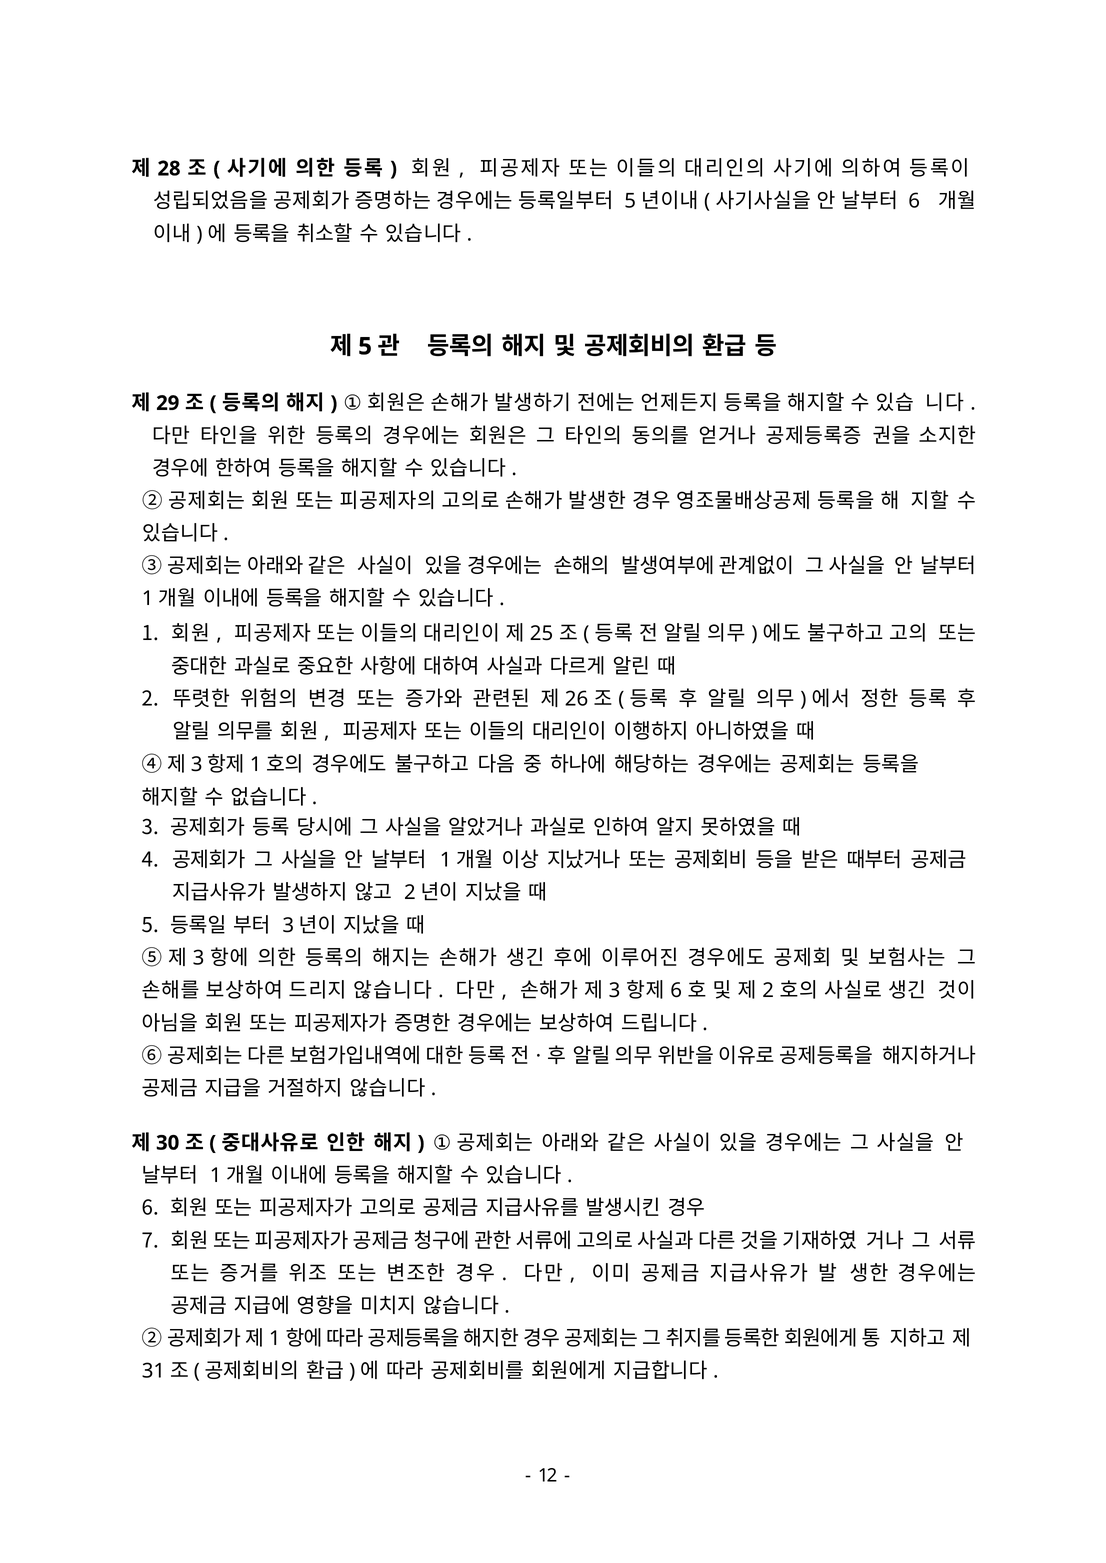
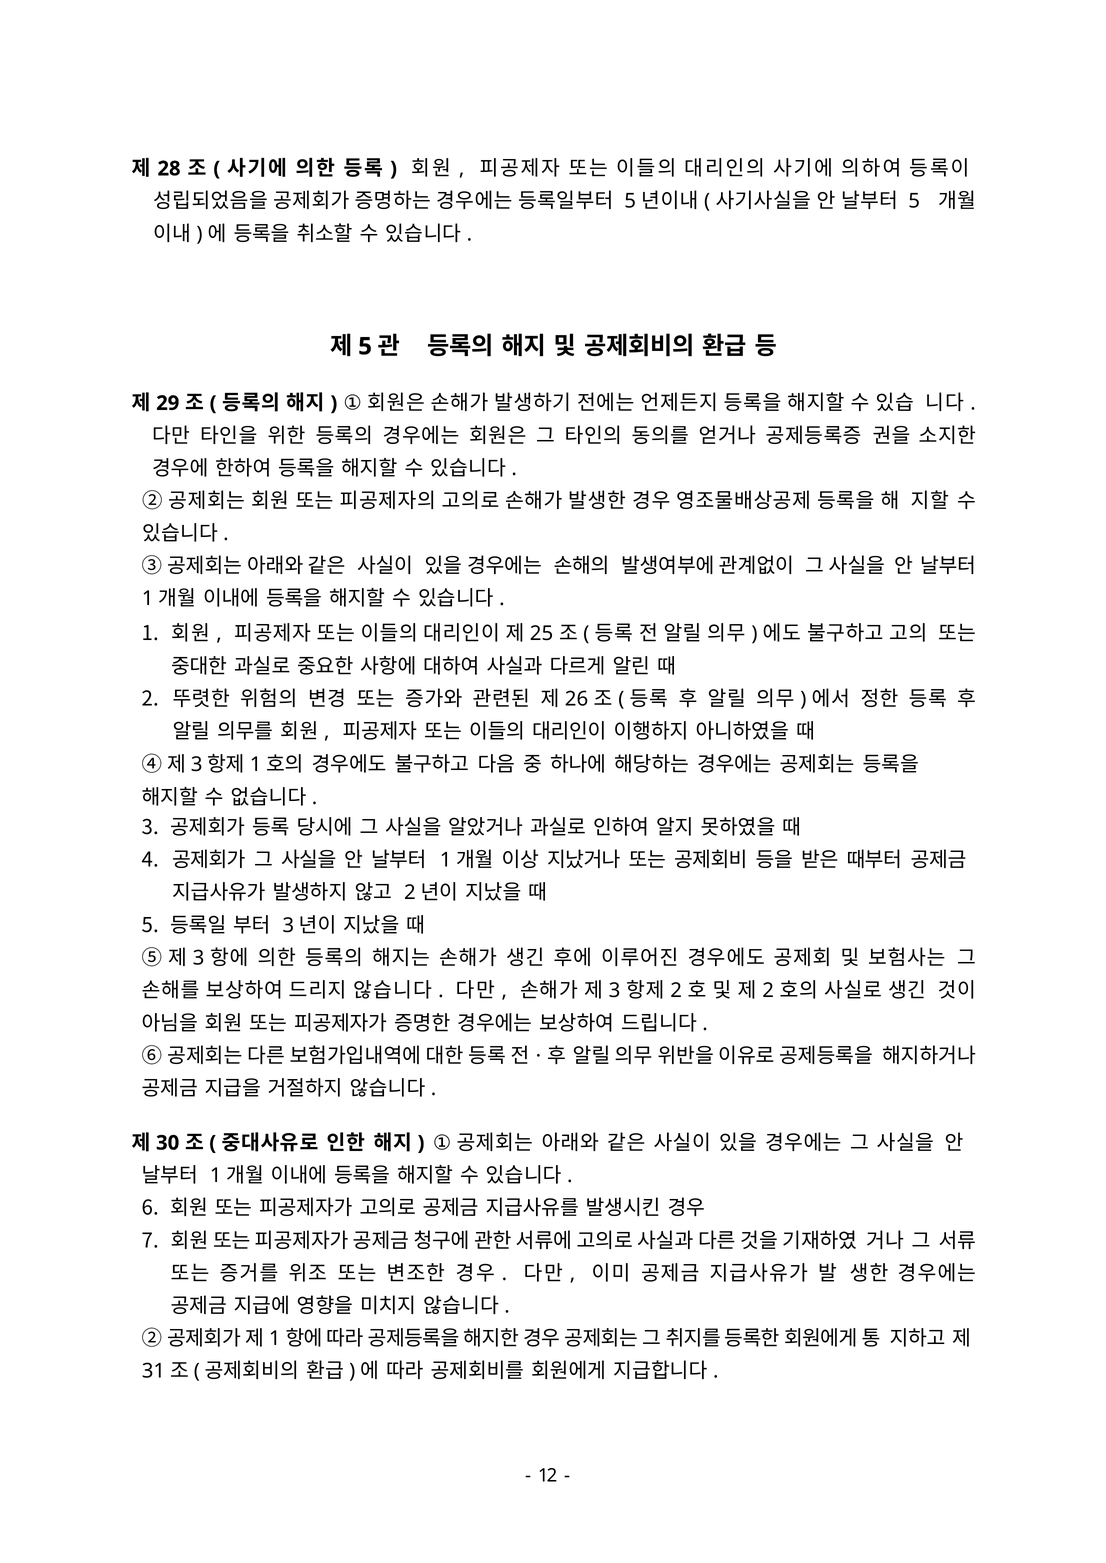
6: 6 -> 5 (914, 201)
6: 6 -> 2 (676, 991)
